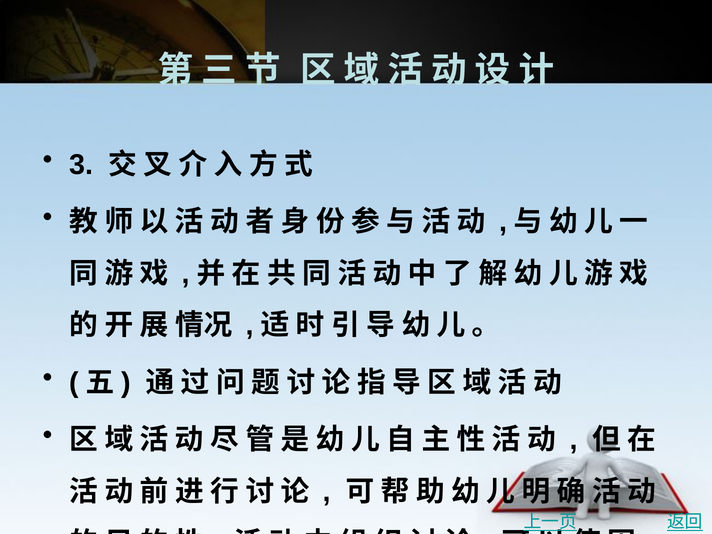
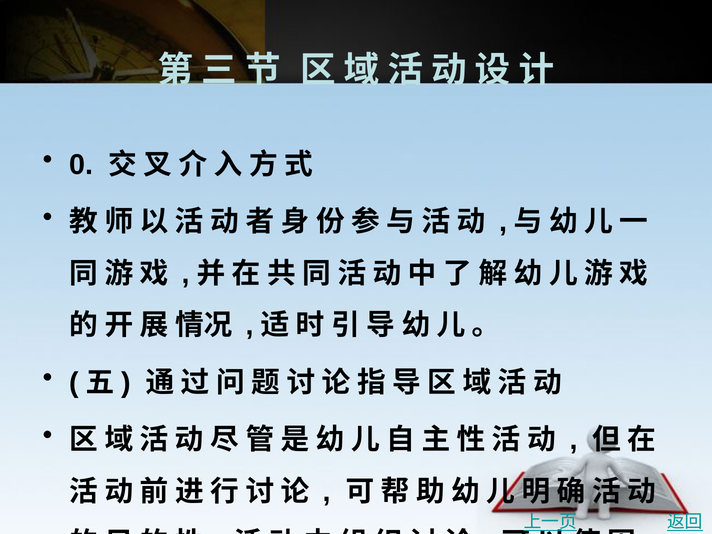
3: 3 -> 0 (81, 165)
